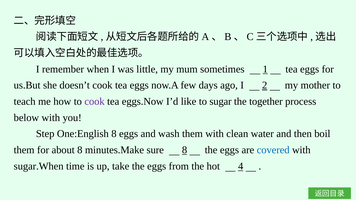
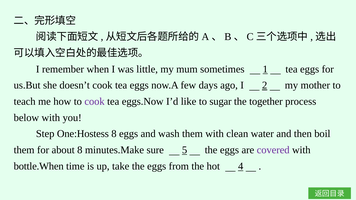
One:English: One:English -> One:Hostess (83, 134)
sure 8: 8 -> 5 (185, 150)
covered colour: blue -> purple (273, 150)
sugar.When: sugar.When -> bottle.When (39, 166)
